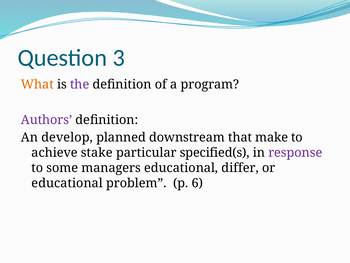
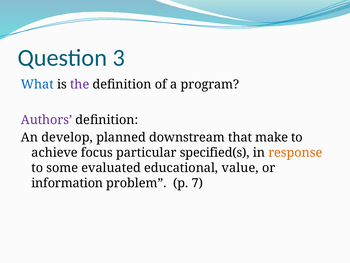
What colour: orange -> blue (37, 84)
stake: stake -> focus (97, 152)
response colour: purple -> orange (295, 152)
managers: managers -> evaluated (111, 168)
differ: differ -> value (240, 168)
educational: educational -> information (67, 183)
6: 6 -> 7 (197, 183)
